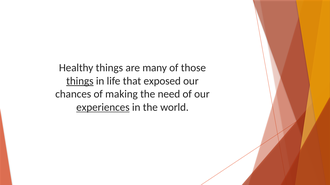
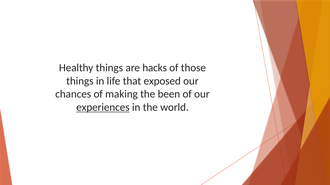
many: many -> hacks (155, 68)
things underline: present -> none (80, 81)
need: need -> been (169, 94)
